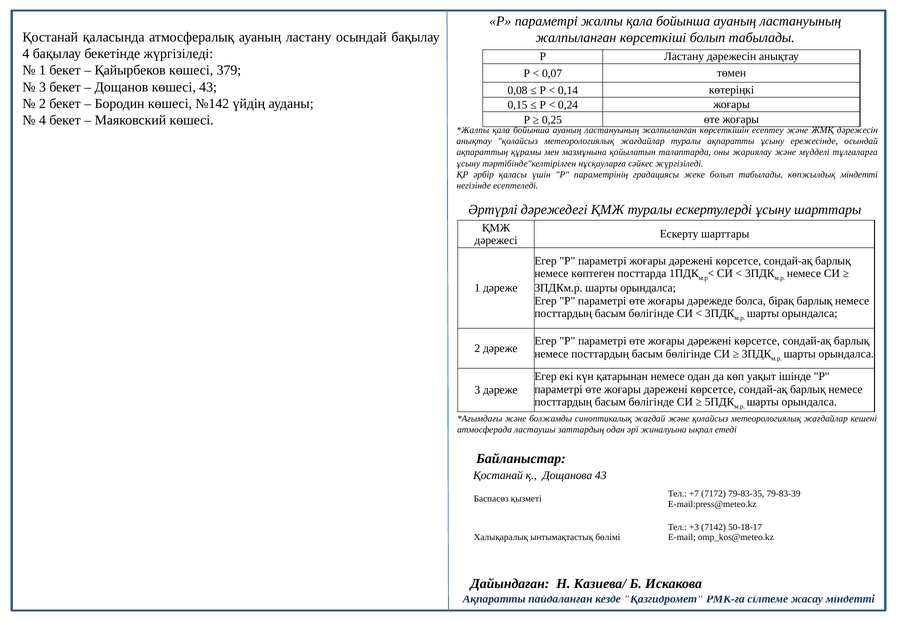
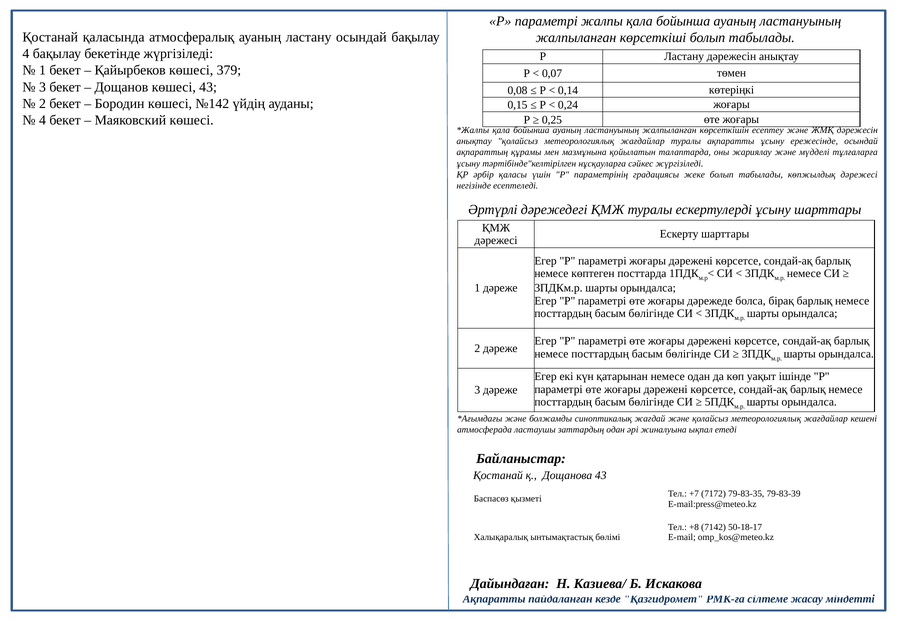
көпжылдық міндетті: міндетті -> дәрежесі (859, 174)
+3: +3 -> +8 (694, 527)
